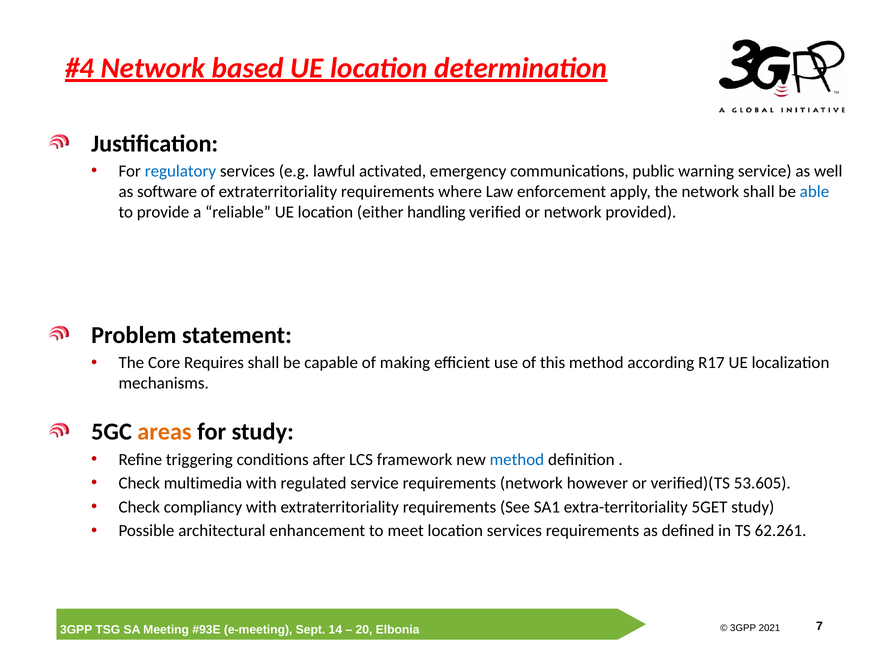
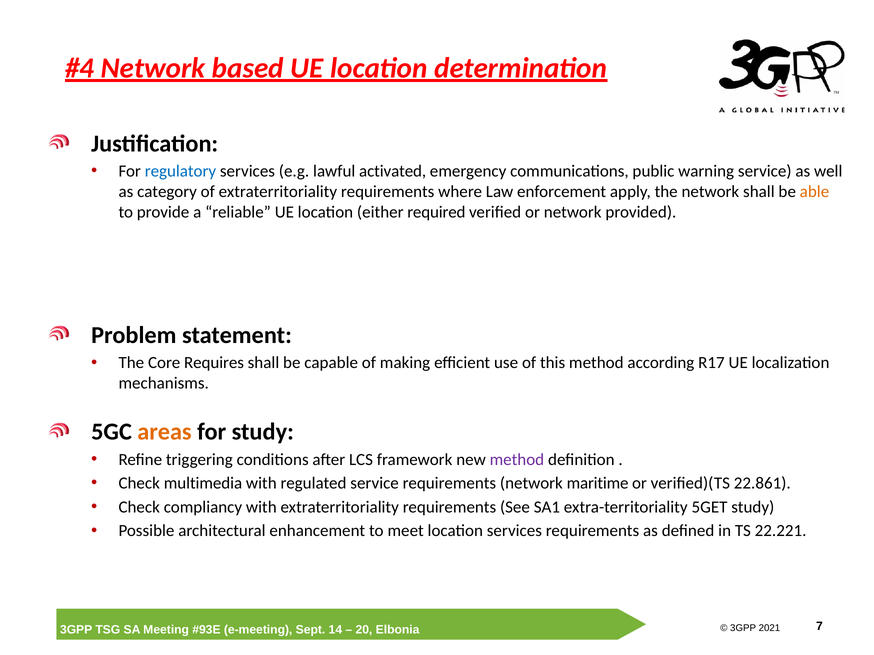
software: software -> category (167, 192)
able colour: blue -> orange (814, 192)
handling: handling -> required (436, 212)
method colour: blue -> purple (517, 460)
however: however -> maritime (598, 484)
53.605: 53.605 -> 22.861 (762, 484)
62.261: 62.261 -> 22.221 (781, 531)
